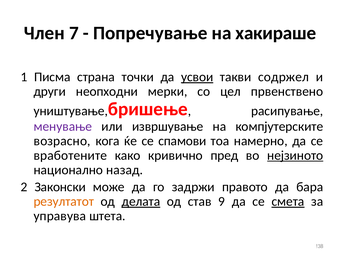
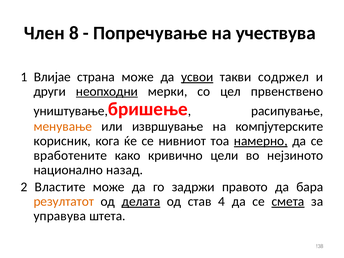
7: 7 -> 8 (74, 33)
хакираше: хакираше -> учествува (276, 33)
Писма: Писма -> Влијае (52, 77)
страна точки: точки -> може (138, 77)
неопходни underline: none -> present (107, 91)
менување colour: purple -> orange (63, 127)
возрасно: возрасно -> корисник (62, 141)
спамови: спамови -> нивниот (182, 141)
намерно underline: none -> present (261, 141)
пред: пред -> цели (224, 155)
нејзиното underline: present -> none (295, 155)
Законски: Законски -> Властите (60, 187)
9: 9 -> 4 (222, 201)
